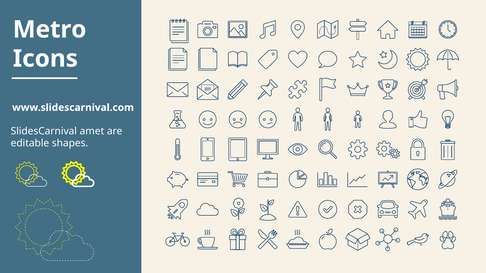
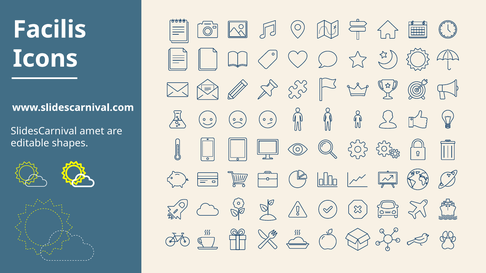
Metro: Metro -> Facilis (50, 30)
